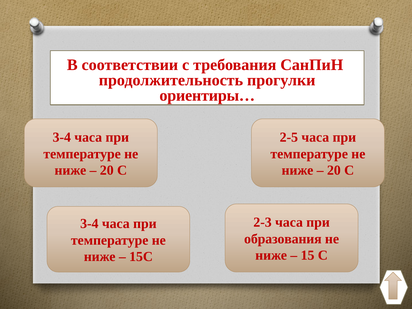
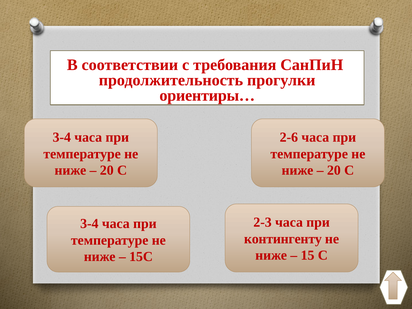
2-5: 2-5 -> 2-6 (289, 137)
образования: образования -> контингенту (283, 239)
